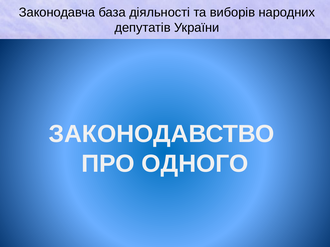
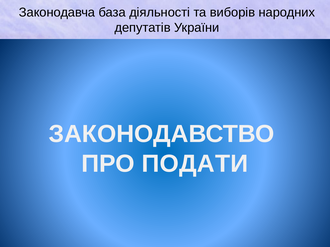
ОДНОГО: ОДНОГО -> ПОДАТИ (195, 164)
